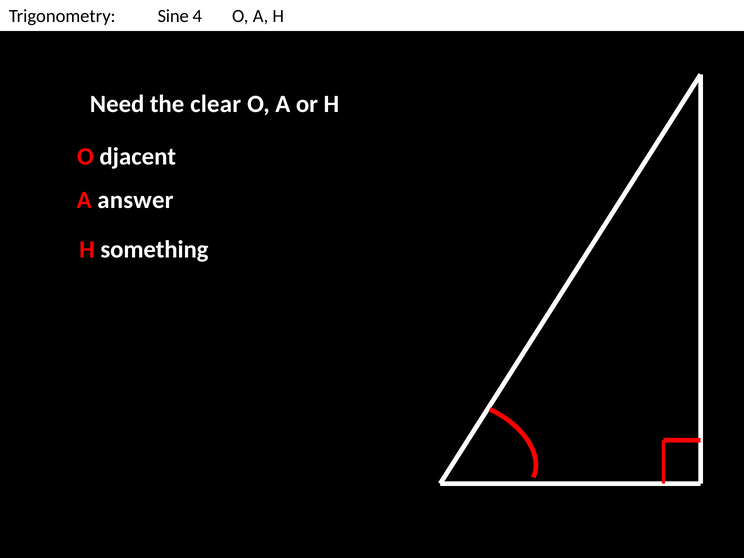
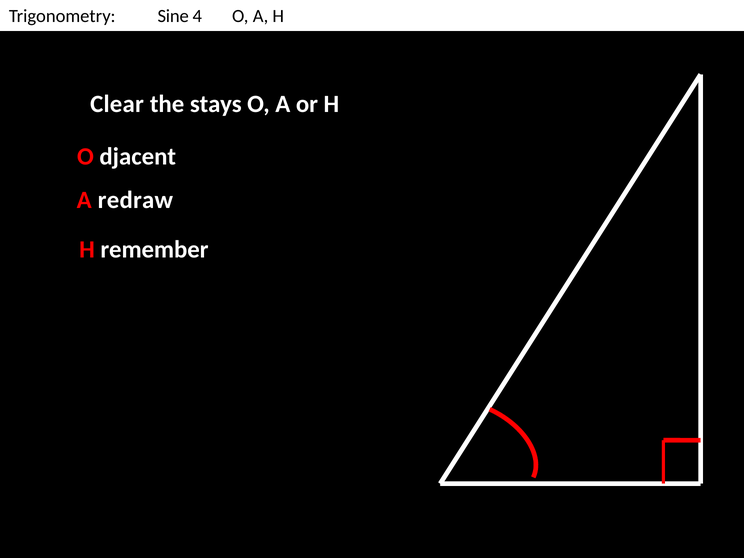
Need: Need -> Clear (117, 104)
clear: clear -> stays (216, 104)
answer: answer -> redraw (135, 200)
something: something -> remember (154, 250)
